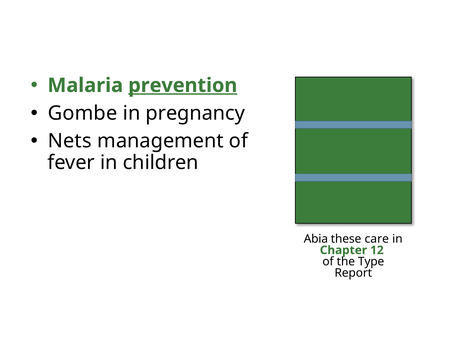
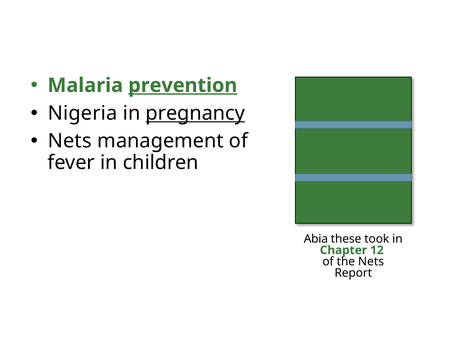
Gombe: Gombe -> Nigeria (83, 113)
pregnancy underline: none -> present (195, 113)
care: care -> took (377, 239)
the Type: Type -> Nets (371, 261)
